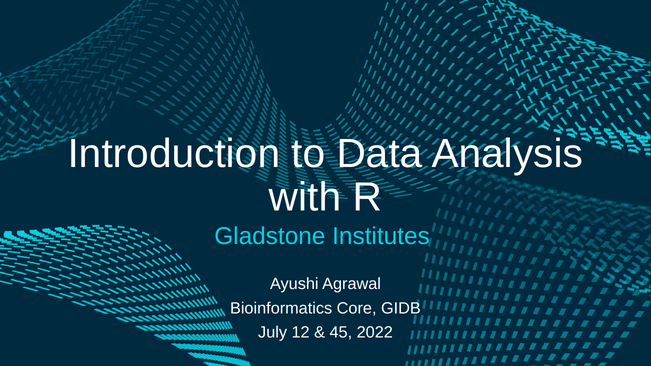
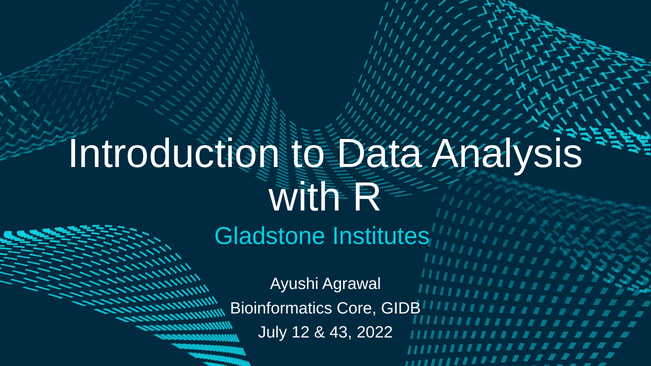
45: 45 -> 43 (341, 333)
